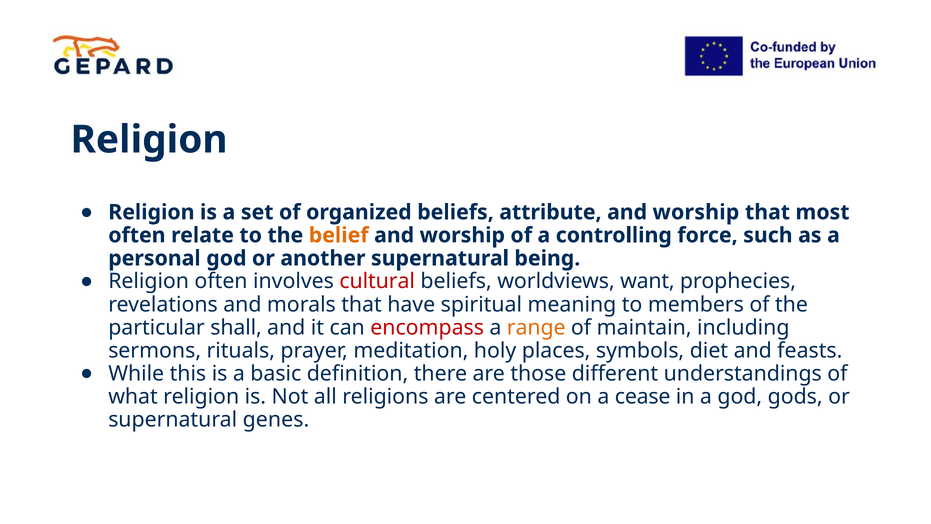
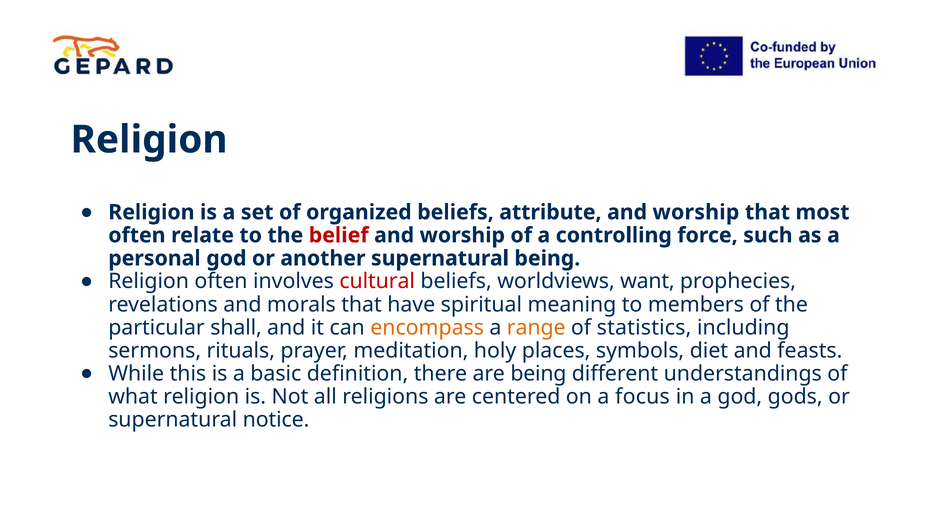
belief colour: orange -> red (339, 235)
encompass colour: red -> orange (427, 327)
maintain: maintain -> statistics (644, 327)
are those: those -> being (538, 373)
cease: cease -> focus (642, 396)
genes: genes -> notice (276, 419)
